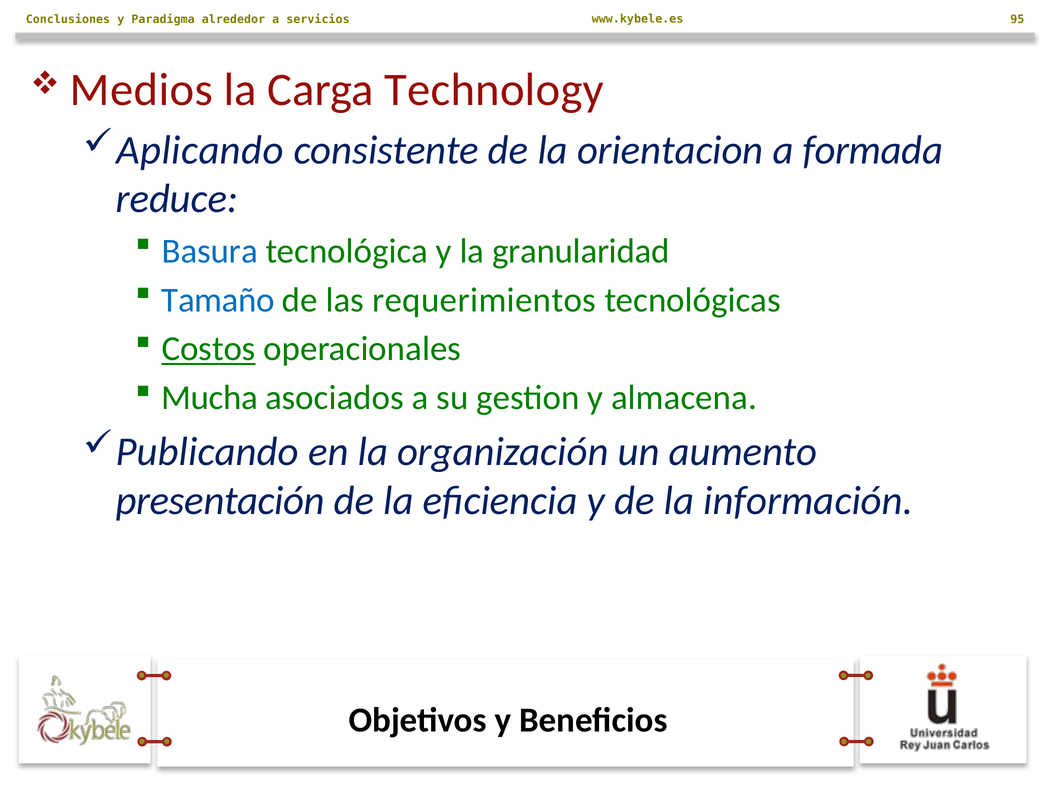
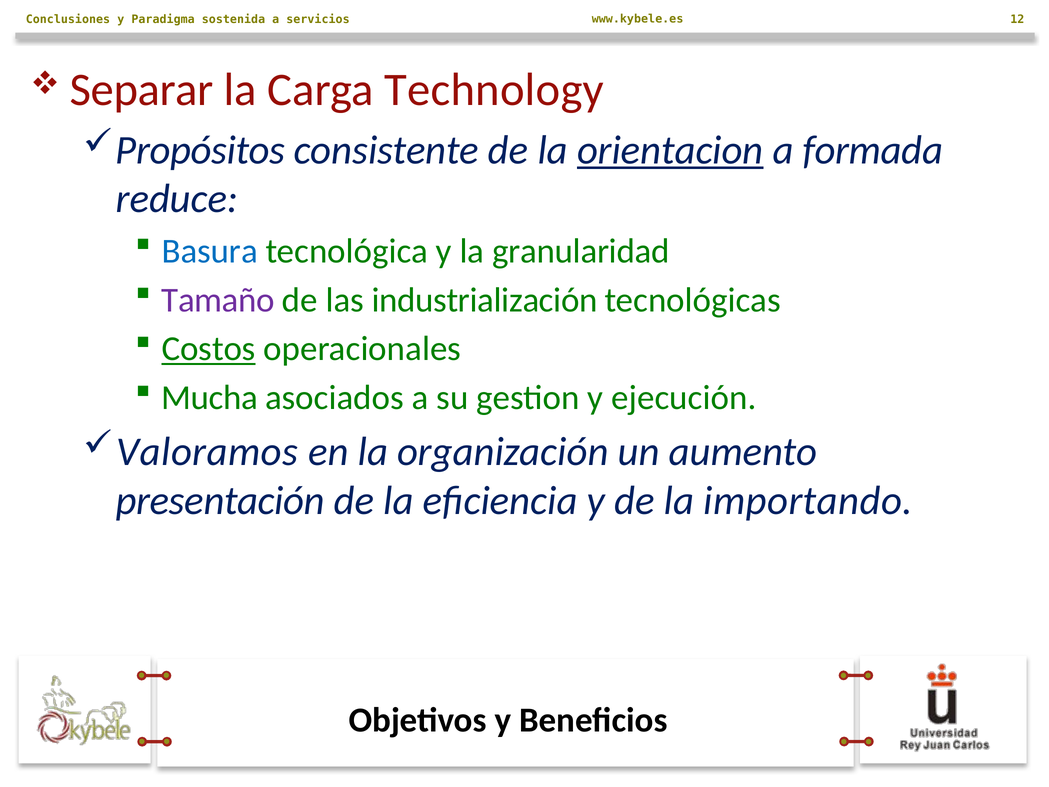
alrededor: alrededor -> sostenida (233, 19)
95: 95 -> 12 (1017, 19)
Medios: Medios -> Separar (142, 90)
Aplicando: Aplicando -> Propósitos (200, 150)
orientacion underline: none -> present (670, 150)
Tamaño colour: blue -> purple (218, 300)
requerimientos: requerimientos -> industrialización (485, 300)
almacena: almacena -> ejecución (684, 398)
Publicando: Publicando -> Valoramos (207, 452)
información: información -> importando (808, 501)
